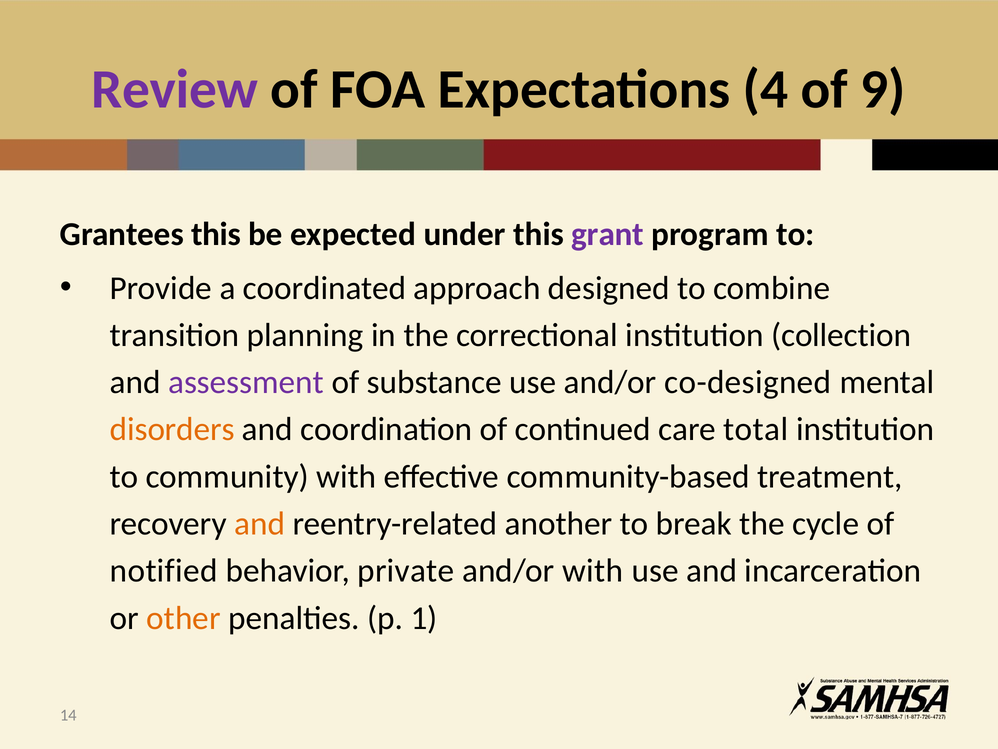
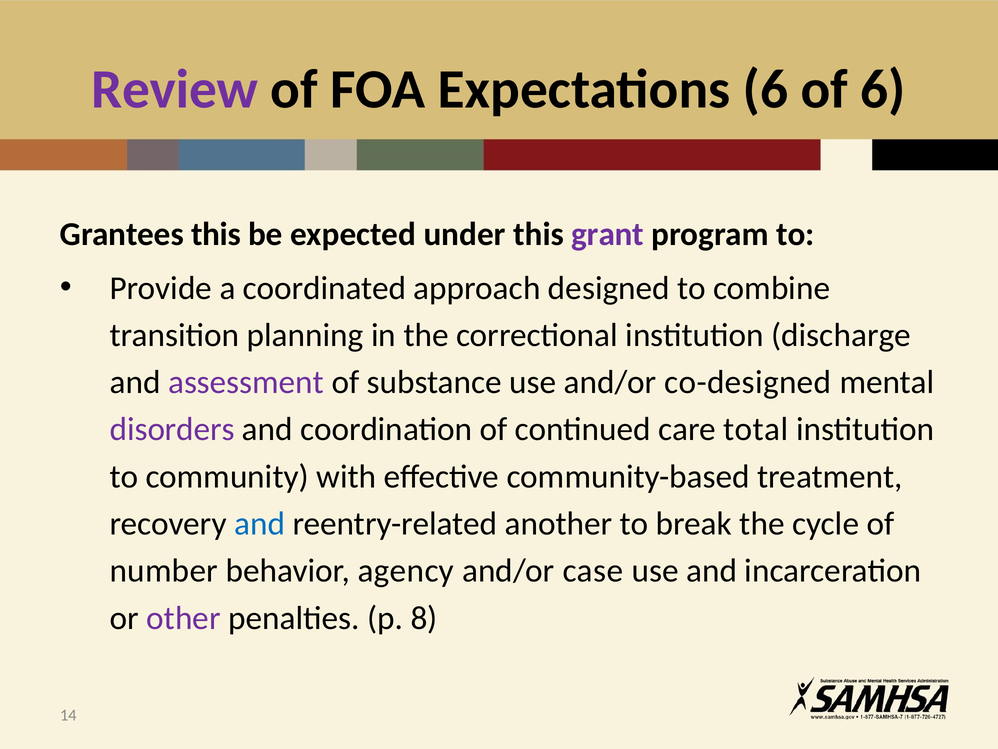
Expectations 4: 4 -> 6 (766, 90)
of 9: 9 -> 6 (883, 90)
collection: collection -> discharge (841, 335)
disorders colour: orange -> purple (172, 429)
and colour: orange -> blue (260, 523)
notified: notified -> number (164, 570)
private: private -> agency (406, 570)
and/or with: with -> case (593, 570)
other colour: orange -> purple (183, 618)
1: 1 -> 8 (424, 618)
